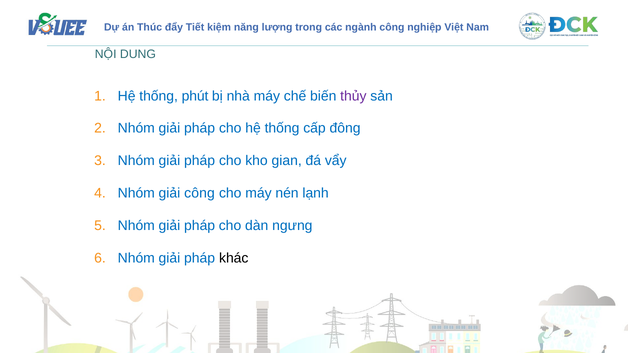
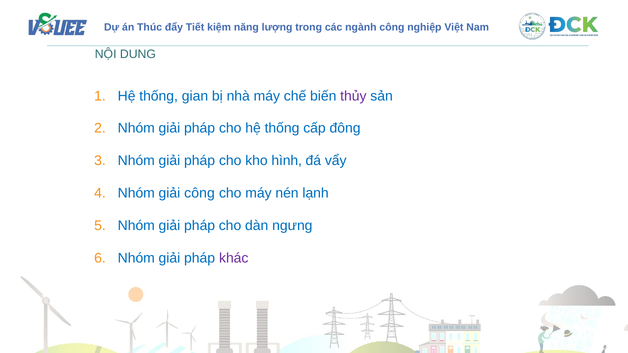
phút: phút -> gian (195, 96)
gian: gian -> hình (287, 161)
khác colour: black -> purple (234, 258)
